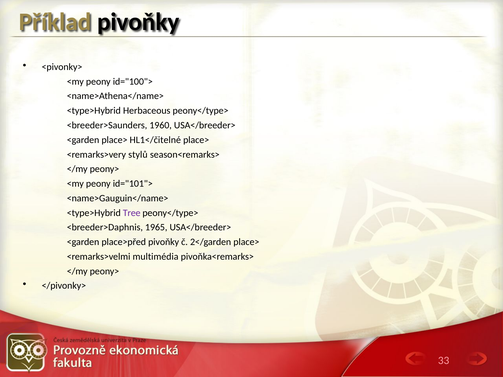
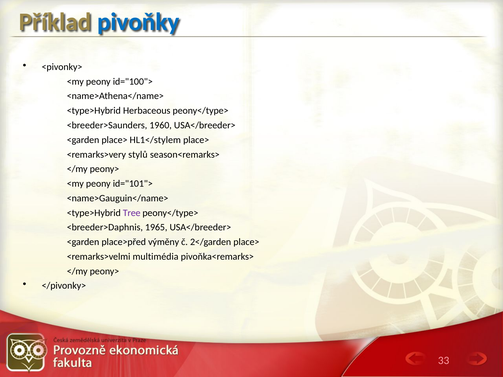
pivoňky colour: black -> blue (138, 22)
HL1</čitelné: HL1</čitelné -> HL1</stylem (155, 140)
place>před pivoňky: pivoňky -> výměny (164, 242)
